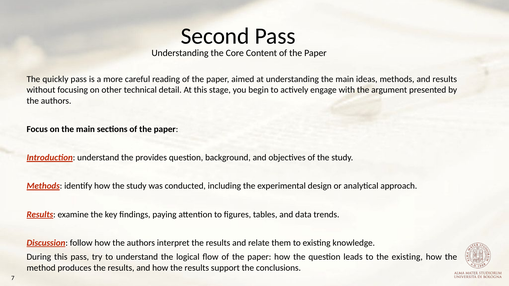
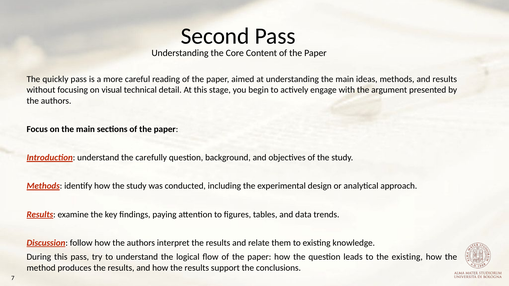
other: other -> visual (112, 90)
provides: provides -> carefully (151, 158)
